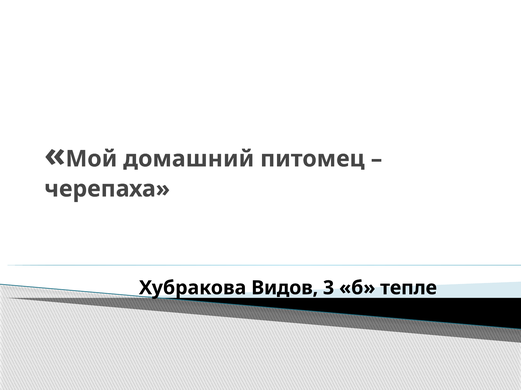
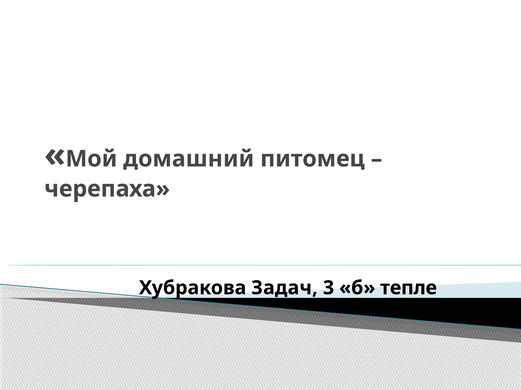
Видов: Видов -> Задач (285, 288)
